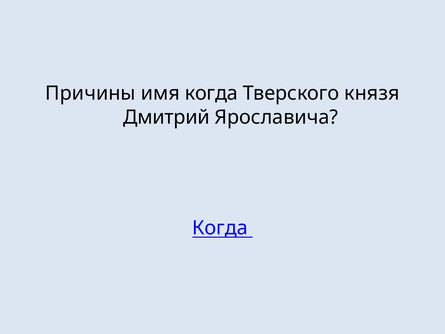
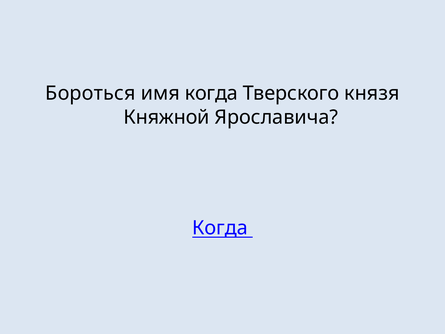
Причины: Причины -> Бороться (90, 93)
Дмитрий: Дмитрий -> Княжной (167, 117)
